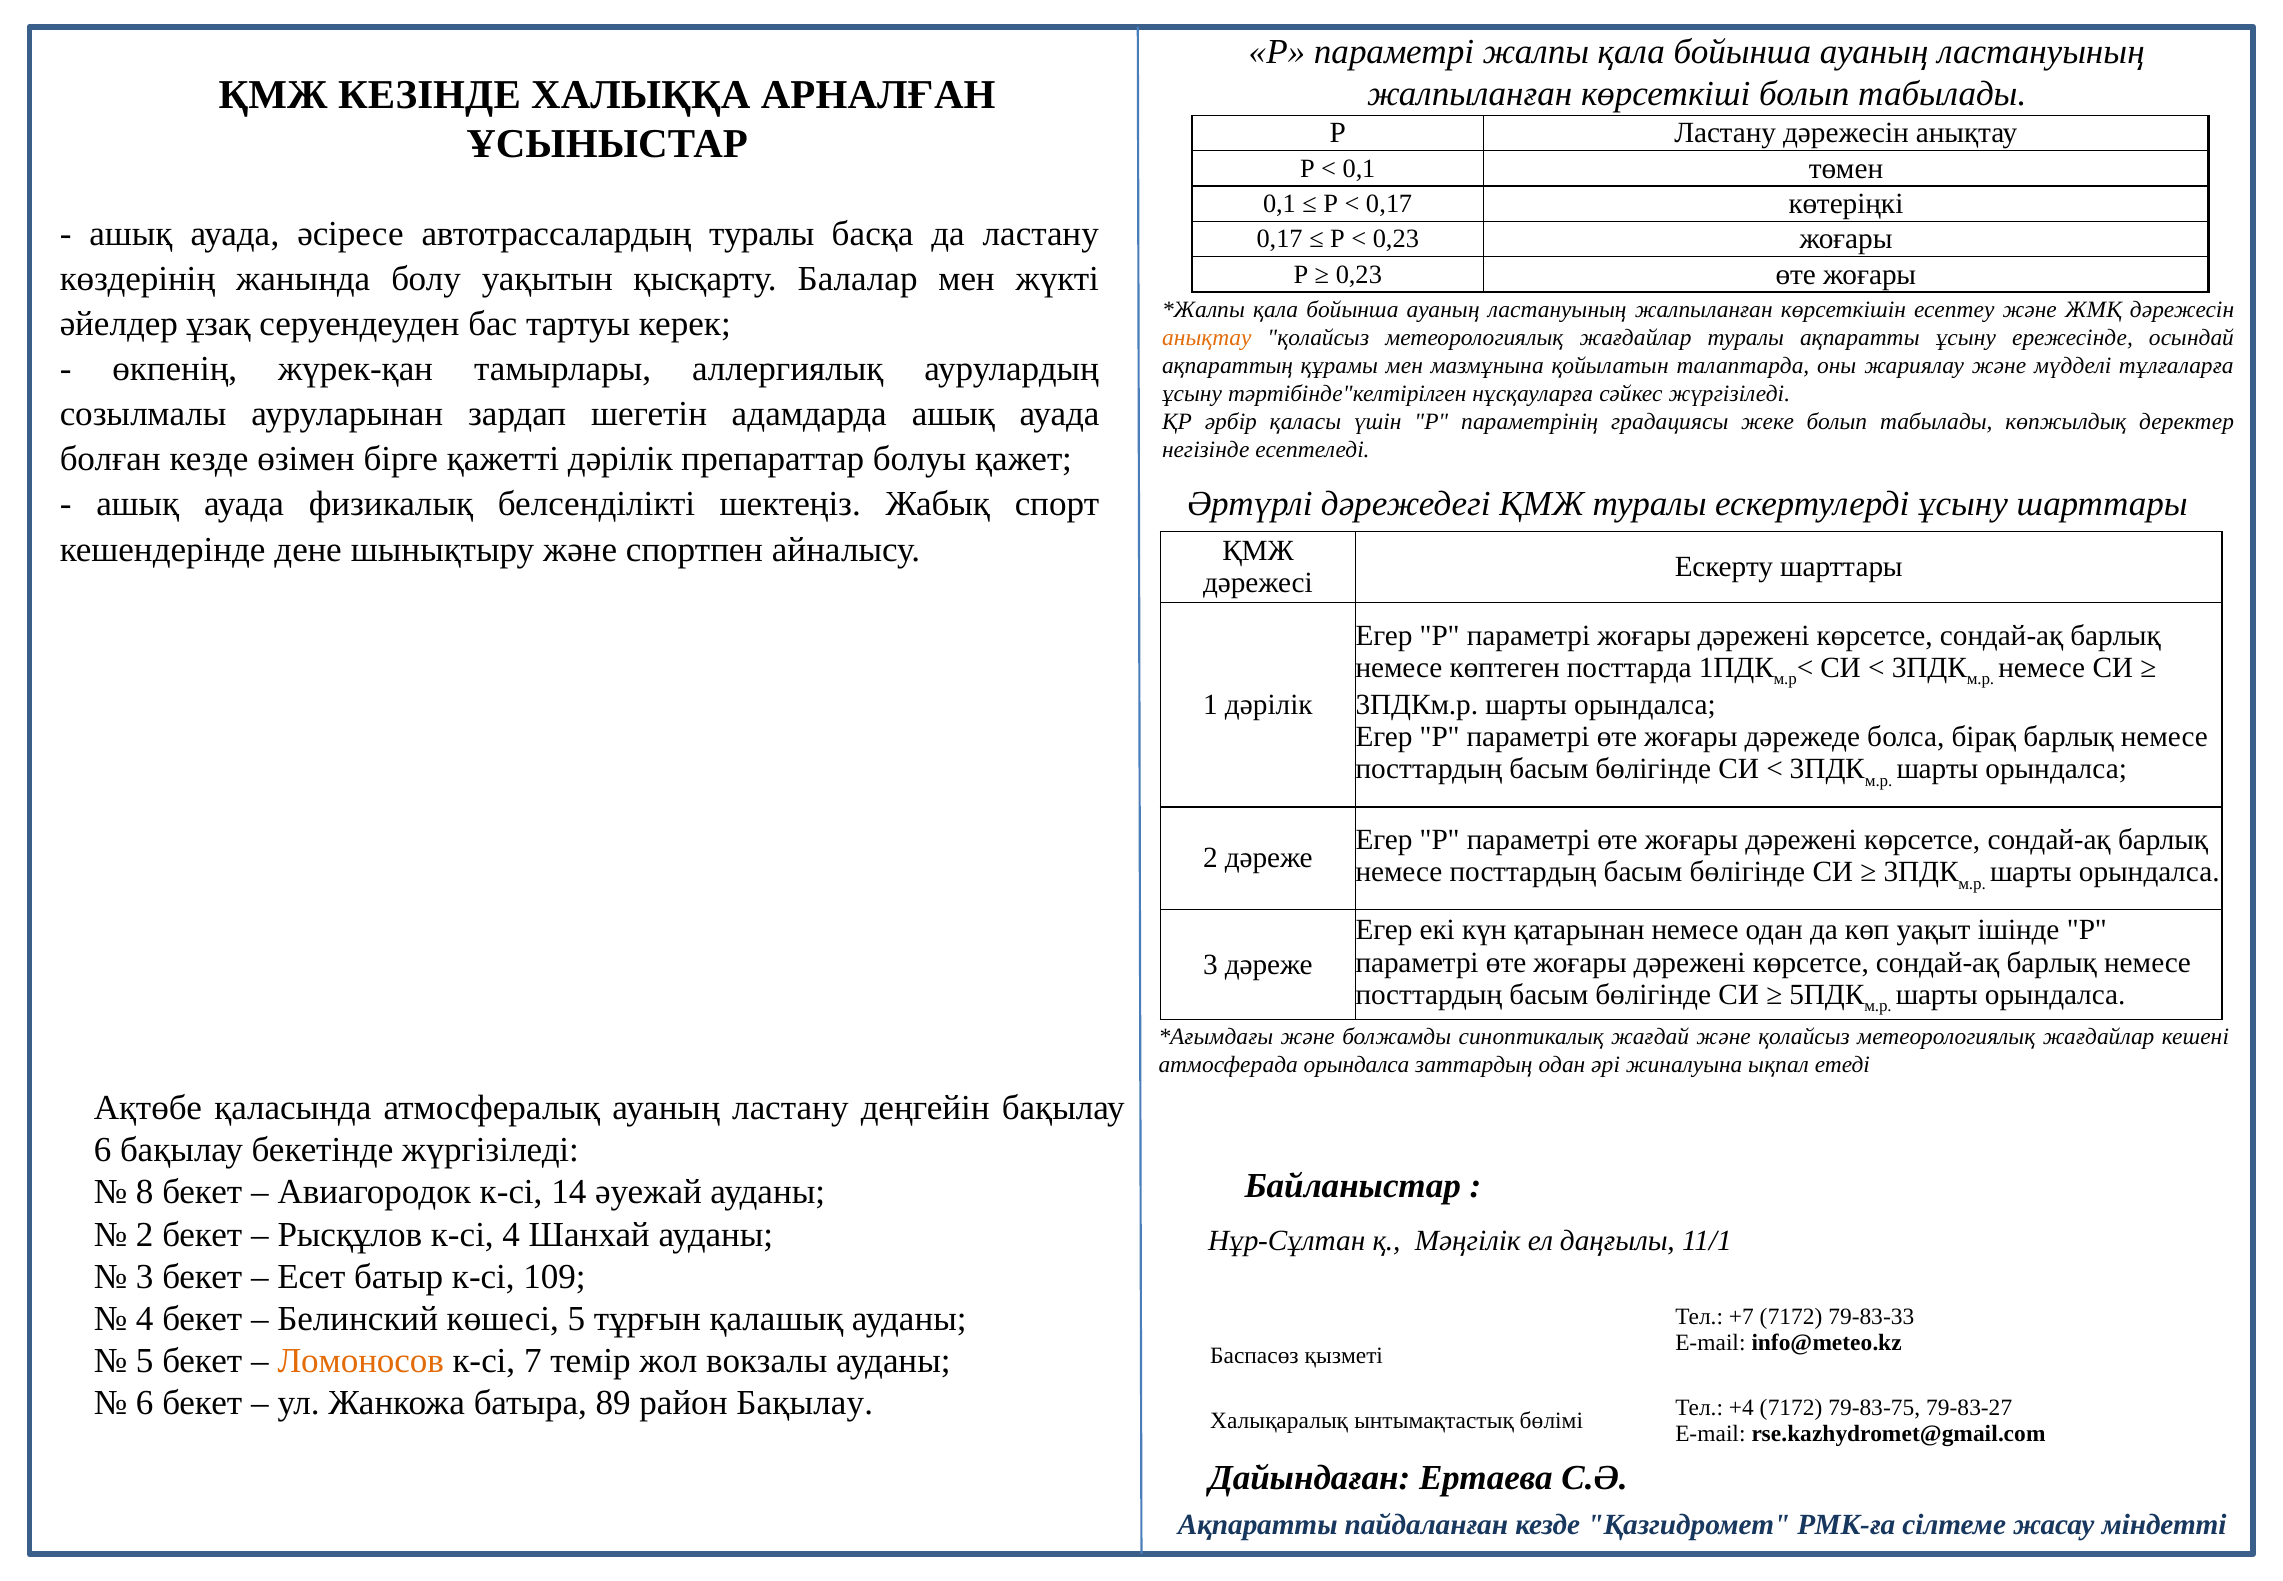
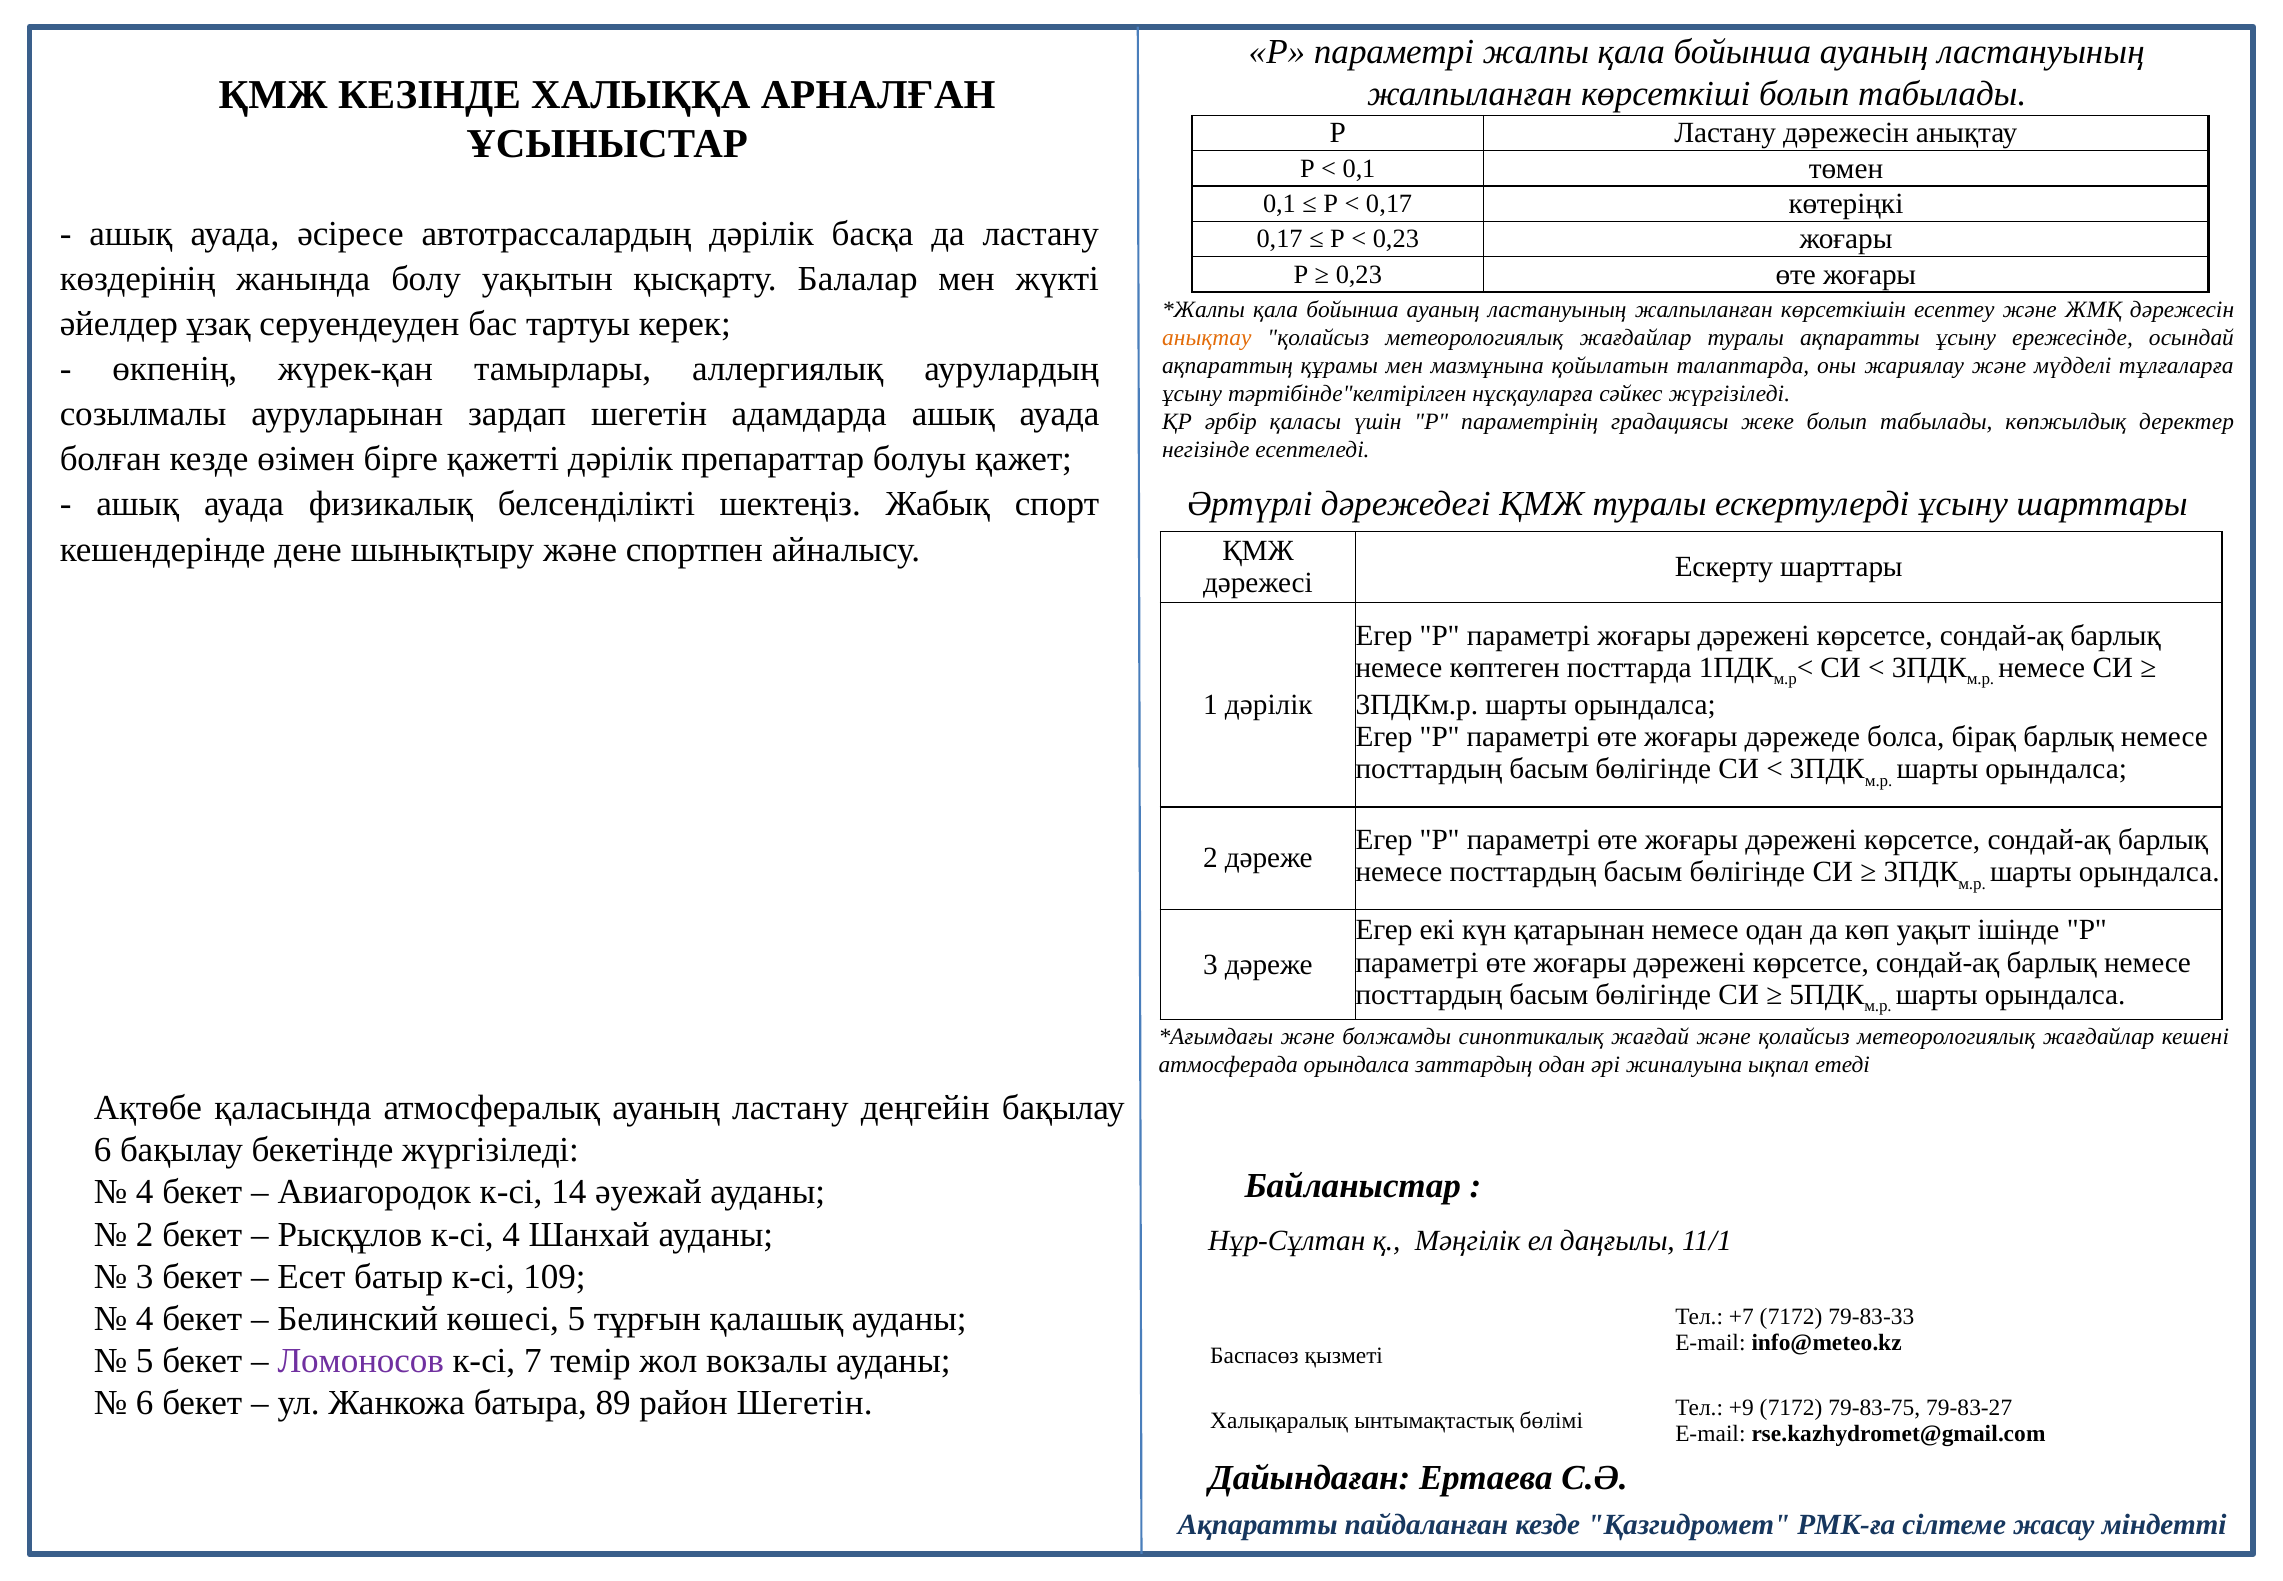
автотрассалардың туралы: туралы -> дәрілік (762, 234)
8: 8 -> 4 (145, 1192)
Ломоносов colour: orange -> purple (361, 1361)
район Бақылау: Бақылау -> Шегетін (805, 1403)
+4: +4 -> +9 (1741, 1407)
